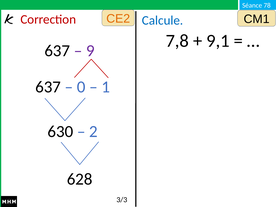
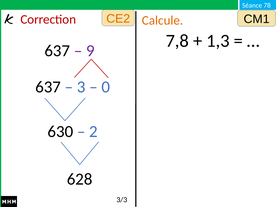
Calcule colour: blue -> orange (163, 20)
9,1: 9,1 -> 1,3 (218, 41)
0: 0 -> 3 (81, 87)
1: 1 -> 0 (106, 87)
